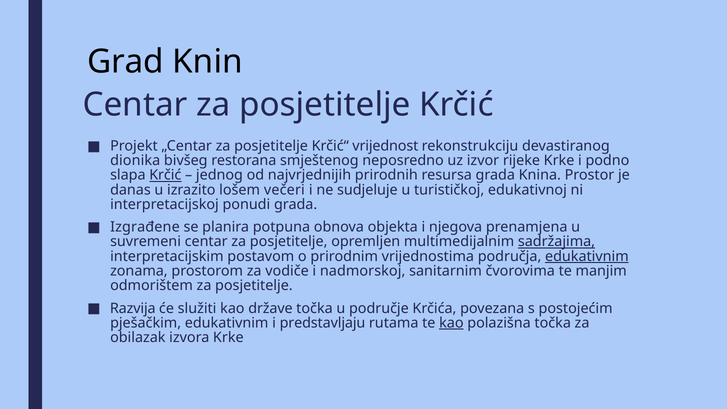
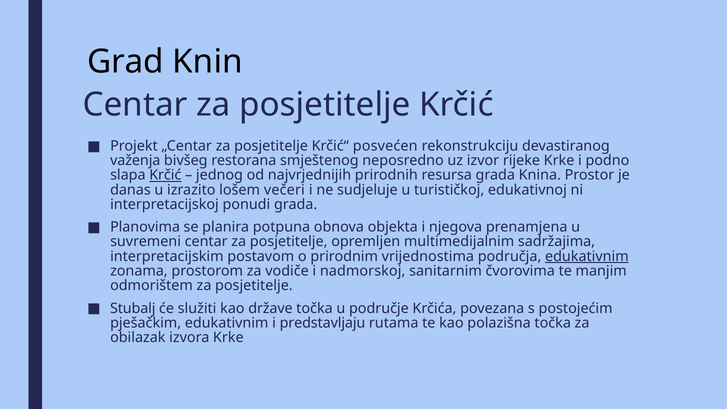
vrijednost: vrijednost -> posvećen (385, 146)
dionika: dionika -> važenja (135, 161)
Izgrađene: Izgrađene -> Planovima (145, 227)
sadržajima underline: present -> none (557, 242)
Razvija: Razvija -> Stubalj (133, 308)
kao underline: present -> none (451, 323)
